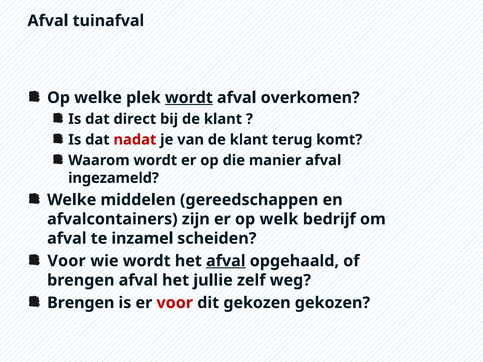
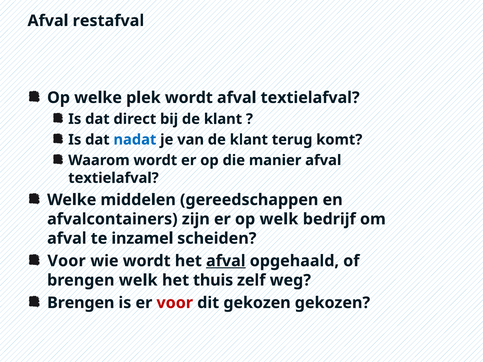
tuinafval: tuinafval -> restafval (108, 21)
wordt underline: present -> none (189, 98)
overkomen: overkomen -> textielafval (310, 98)
nadat colour: red -> blue (135, 140)
ingezameld: ingezameld -> textielafval (113, 178)
brengen afval: afval -> welk (138, 280)
jullie: jullie -> thuis (213, 280)
